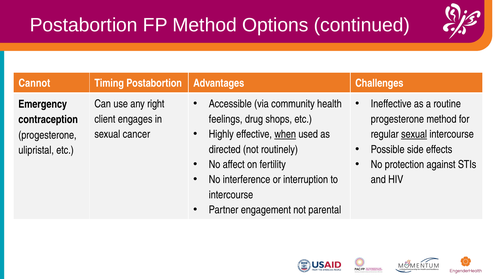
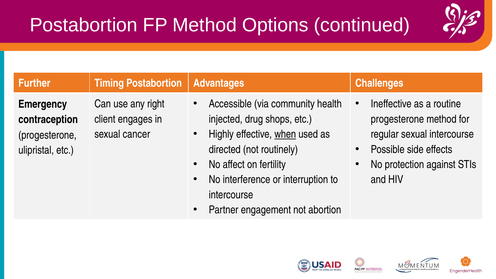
Cannot: Cannot -> Further (34, 83)
feelings: feelings -> injected (226, 119)
sexual underline: present -> none (414, 134)
parental: parental -> abortion (325, 210)
